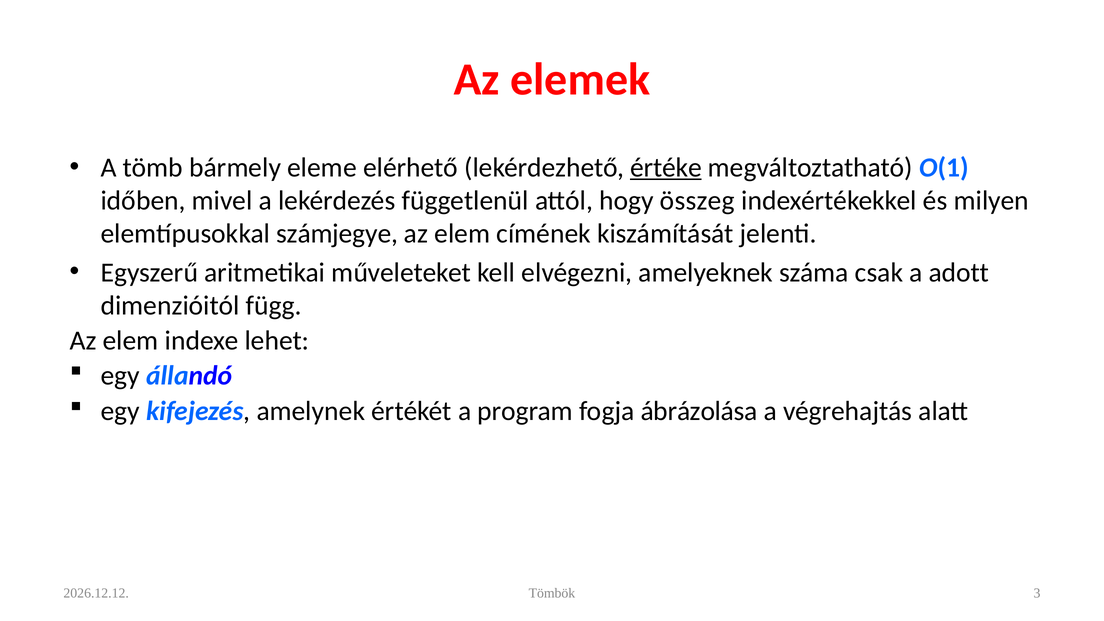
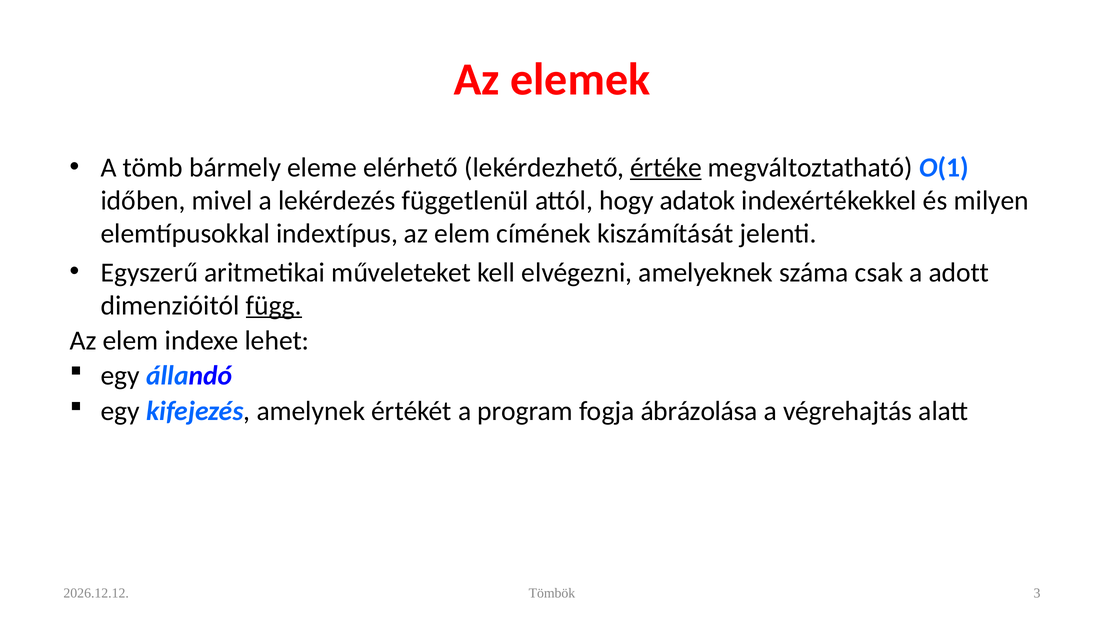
összeg: összeg -> adatok (698, 201)
számjegye: számjegye -> indextípus (337, 234)
függ underline: none -> present (274, 306)
